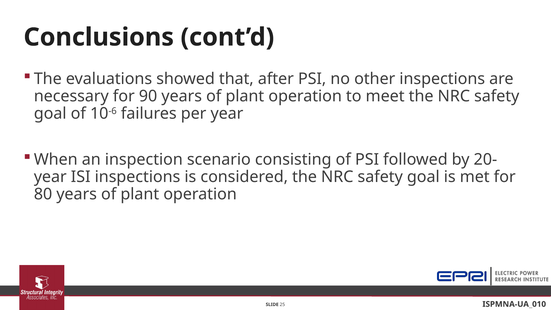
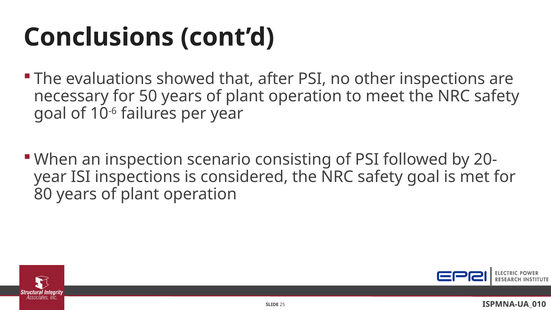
90: 90 -> 50 (148, 96)
